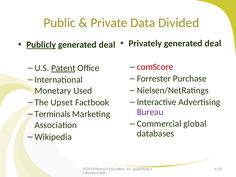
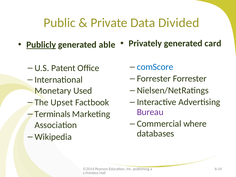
Privately generated deal: deal -> card (213, 43)
deal: deal -> able (107, 45)
comScore colour: red -> blue (155, 67)
Patent underline: present -> none (63, 68)
Forrester Purchase: Purchase -> Forrester (190, 79)
global: global -> where (195, 124)
